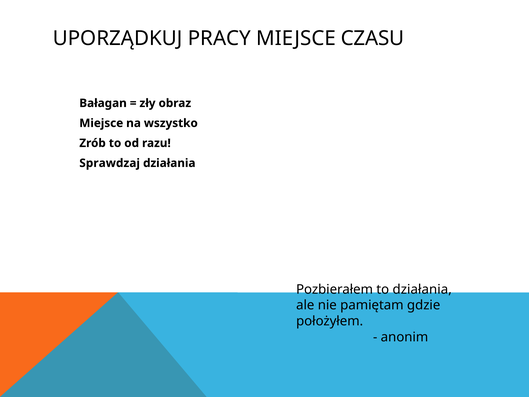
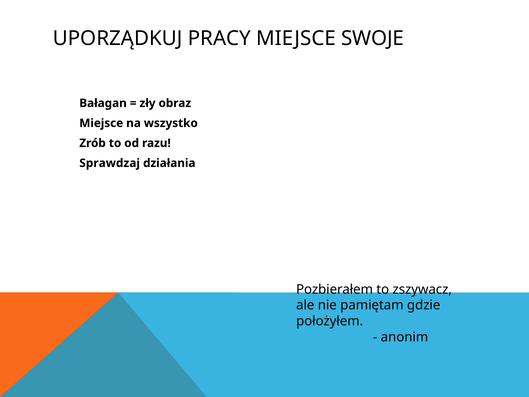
CZASU: CZASU -> SWOJE (373, 38)
to działania: działania -> zszywacz (422, 289)
